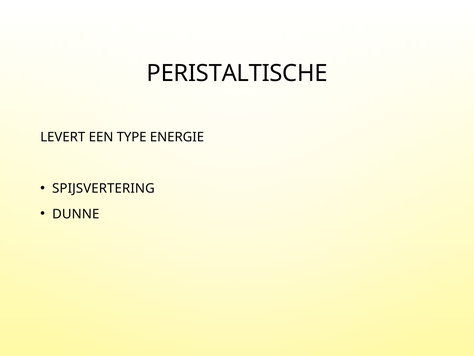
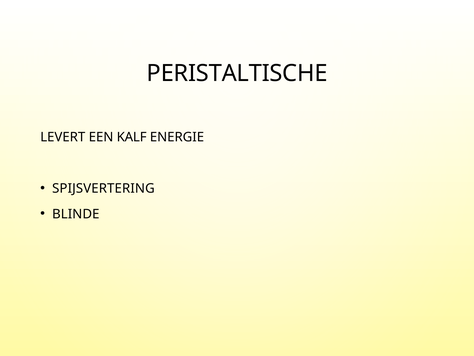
TYPE: TYPE -> KALF (132, 137)
DUNNE: DUNNE -> BLINDE (76, 214)
